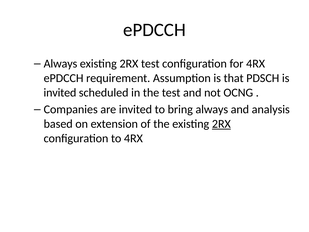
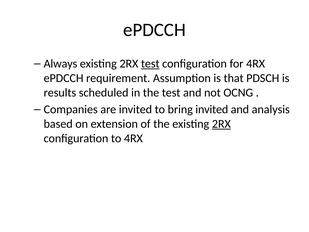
test underline: none -> present (150, 64)
invited: invited -> results (60, 93)
bring always: always -> invited (212, 109)
